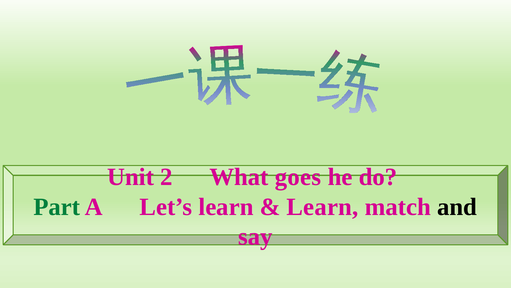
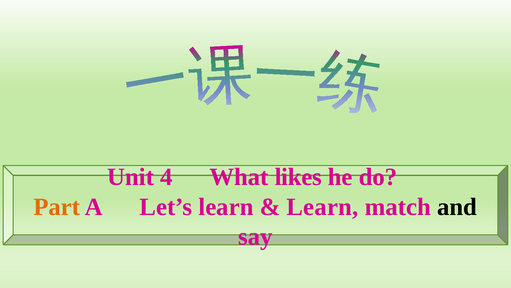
2: 2 -> 4 (166, 177)
goes: goes -> likes (298, 177)
Part colour: green -> orange (57, 206)
